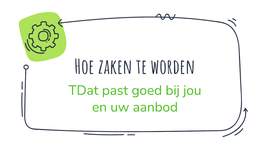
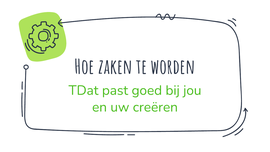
aanbod: aanbod -> creëren (155, 107)
